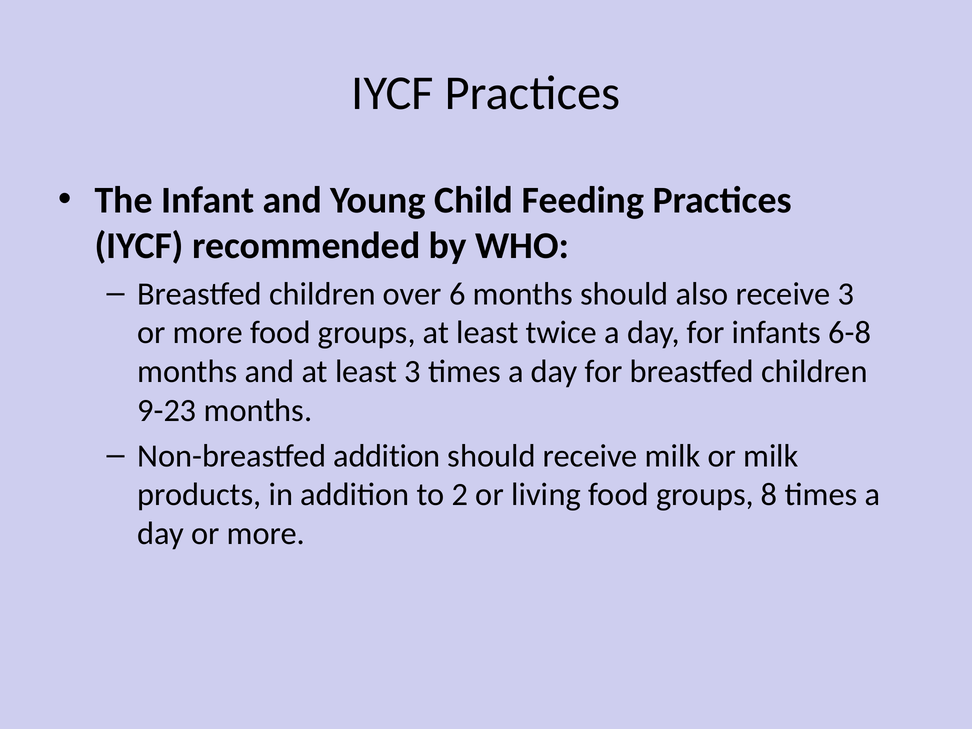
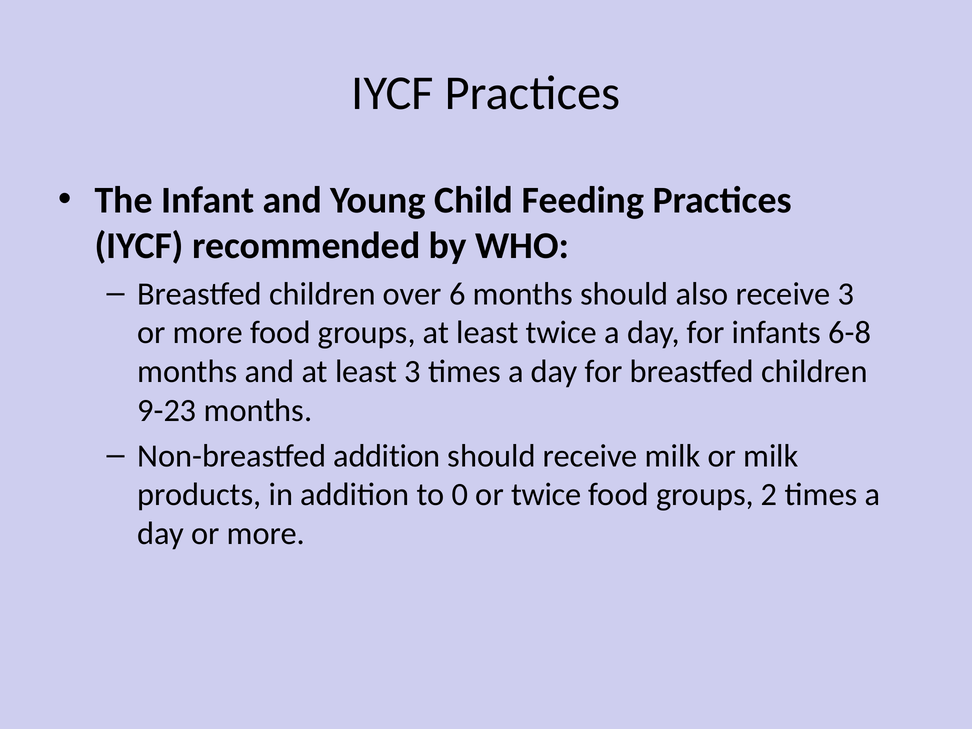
2: 2 -> 0 (460, 495)
or living: living -> twice (546, 495)
8: 8 -> 2 (769, 495)
